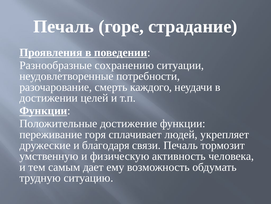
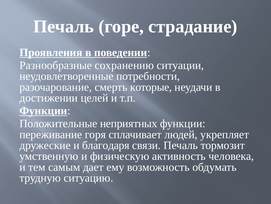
каждого: каждого -> которые (151, 87)
достижение: достижение -> неприятных (129, 123)
